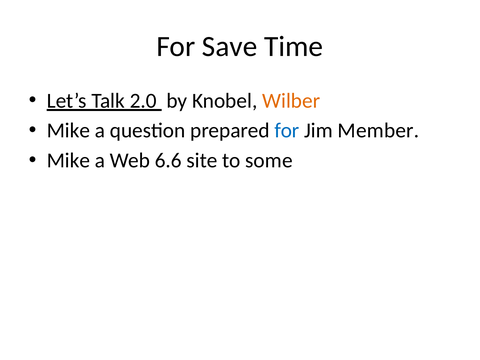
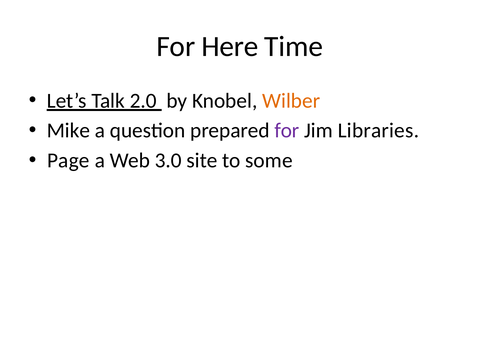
Save: Save -> Here (230, 46)
for colour: blue -> purple (287, 131)
Member: Member -> Libraries (378, 131)
Mike: Mike -> Page (68, 160)
6.6: 6.6 -> 3.0 (168, 160)
